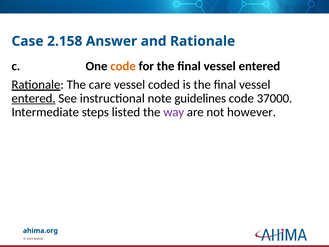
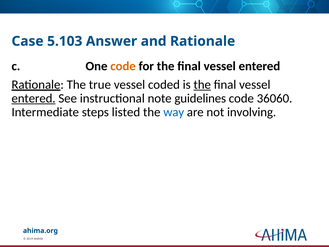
2.158: 2.158 -> 5.103 (65, 41)
care: care -> true (100, 84)
the underline: none -> present (202, 84)
37000: 37000 -> 36060 (275, 98)
way colour: purple -> blue (174, 112)
however: however -> involving (252, 112)
